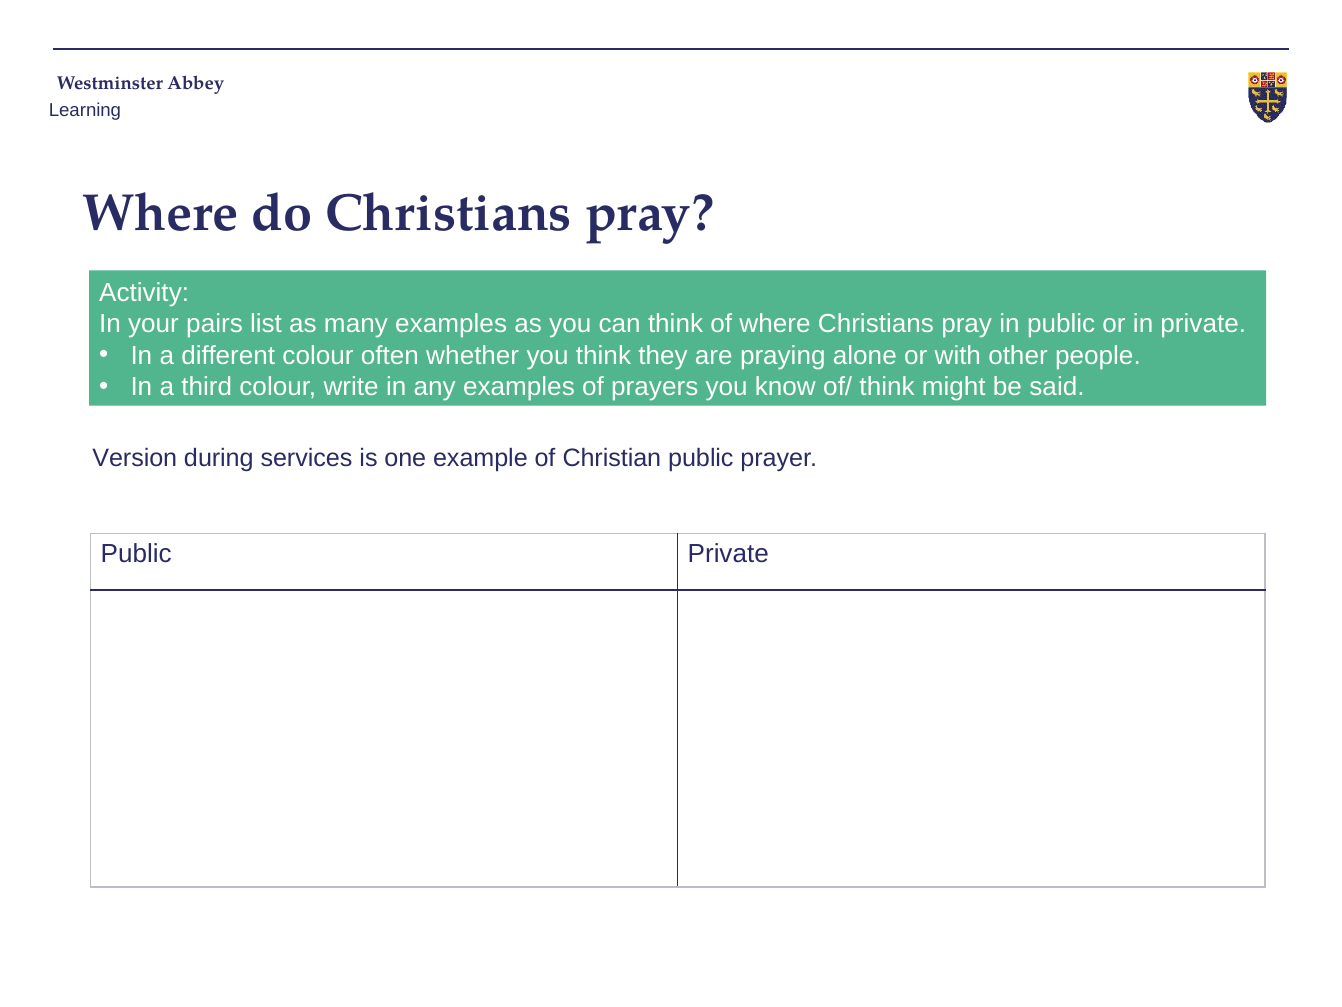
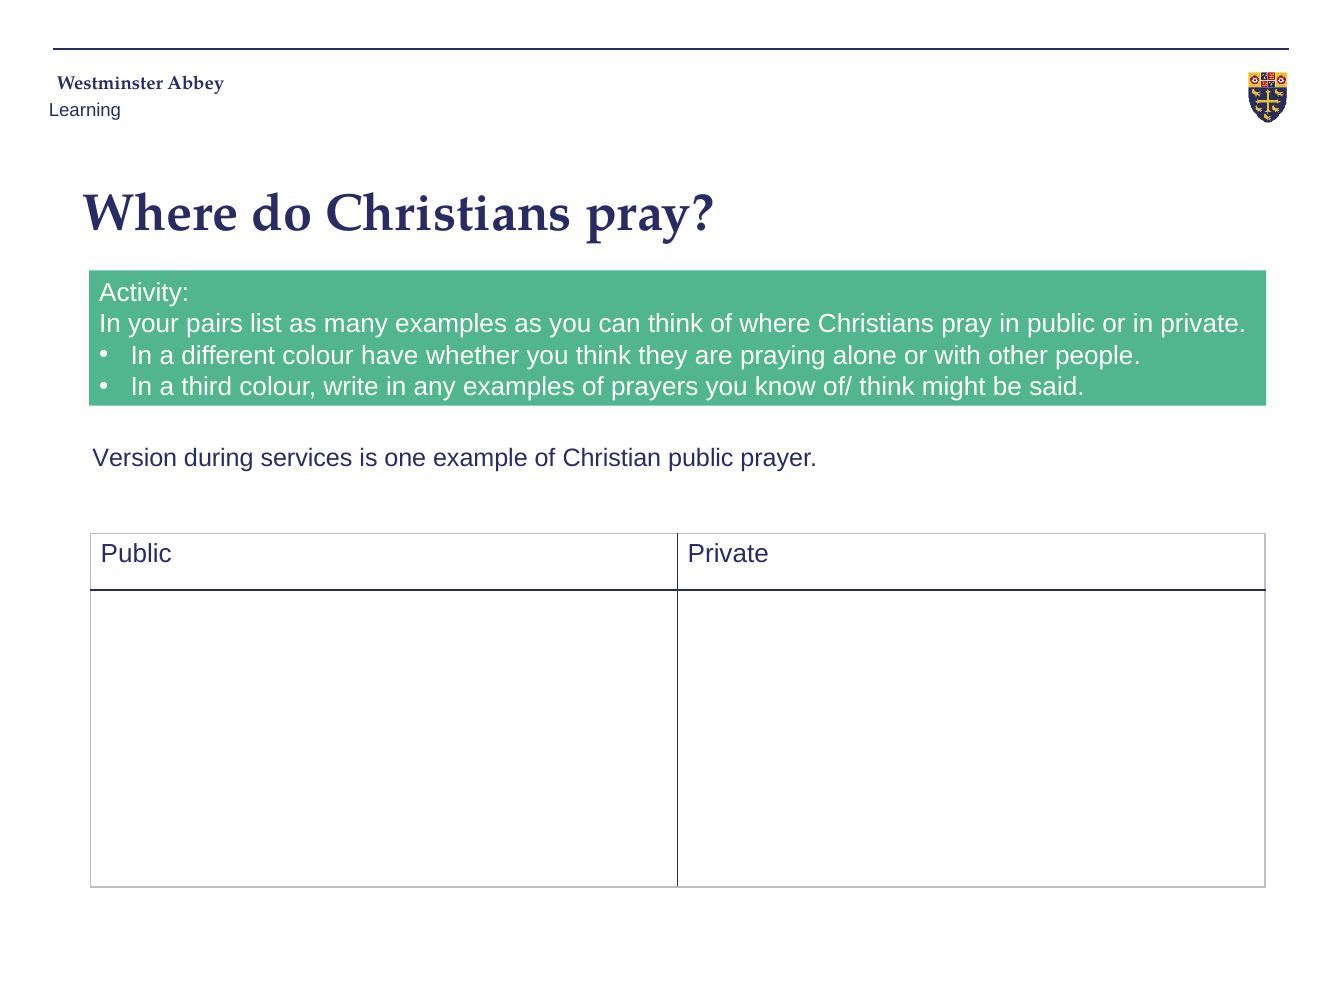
often: often -> have (390, 355)
